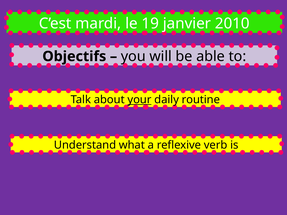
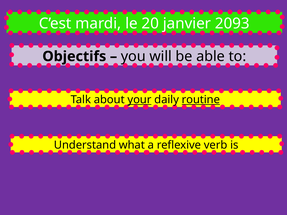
19: 19 -> 20 (150, 24)
2010: 2010 -> 2093 (232, 24)
routine underline: none -> present (201, 100)
